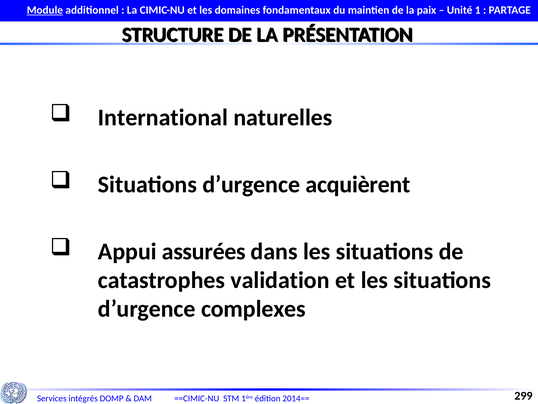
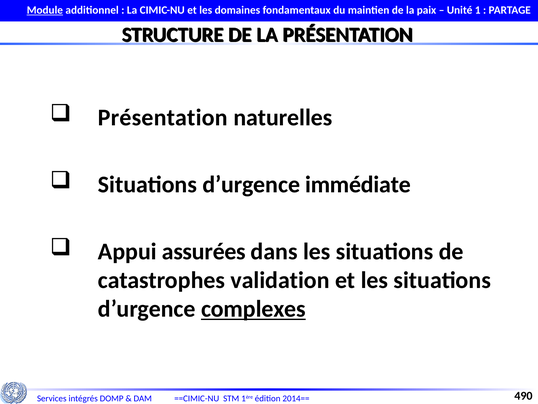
International: International -> Présentation (163, 117)
acquièrent: acquièrent -> immédiate (358, 184)
complexes underline: none -> present (253, 309)
299: 299 -> 490 (523, 395)
